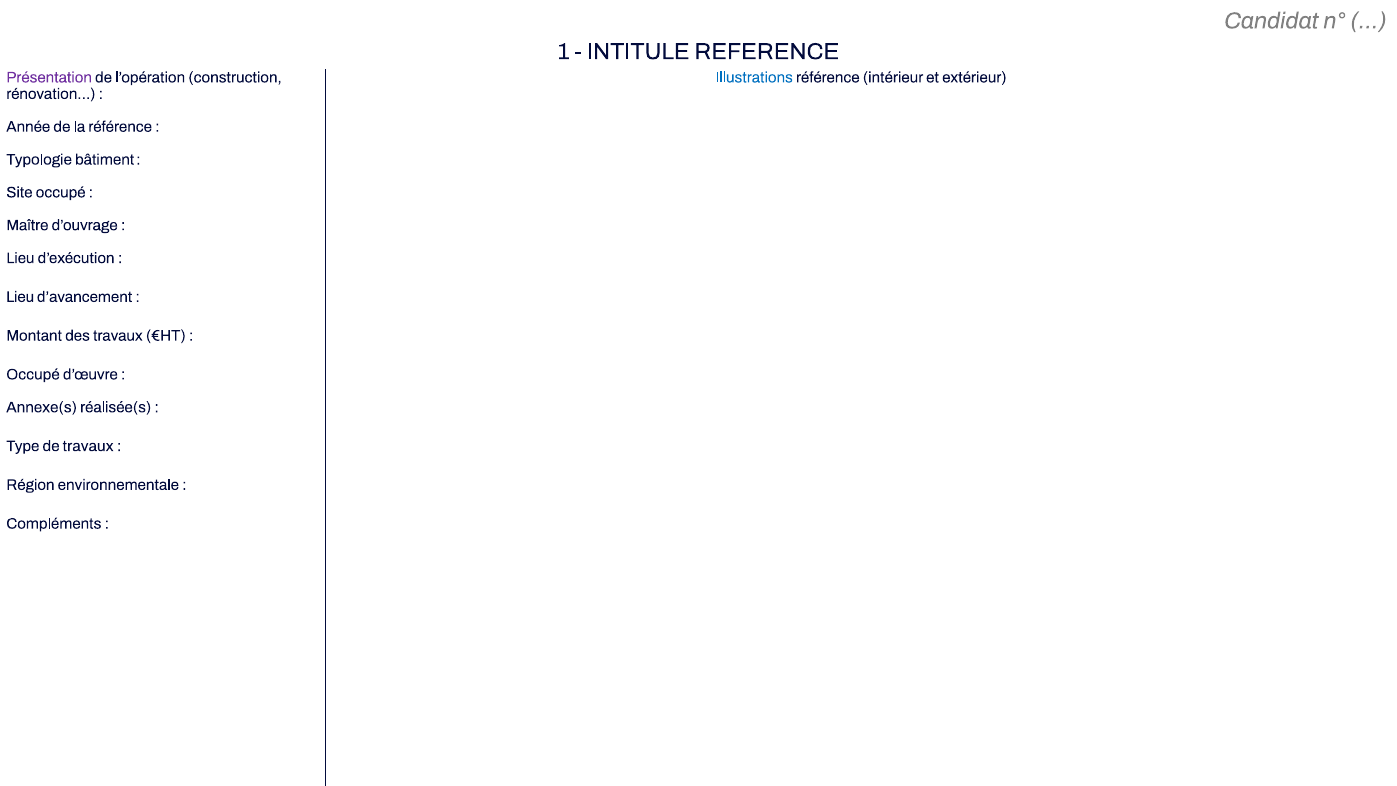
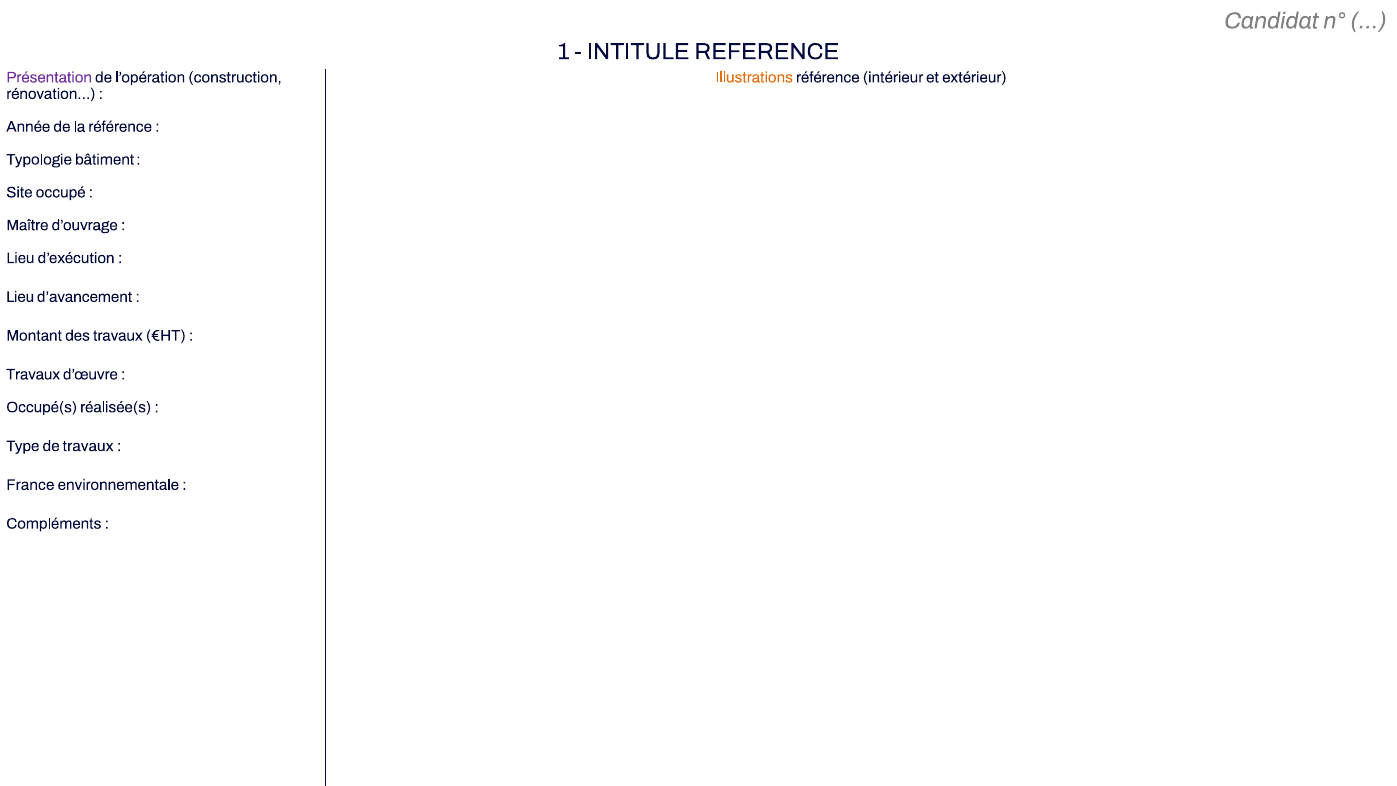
Illustrations colour: blue -> orange (754, 77)
Occupé: Occupé -> Travaux (33, 374)
Annexe(s: Annexe(s -> Occupé(s (42, 407)
Région: Région -> France (30, 485)
